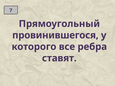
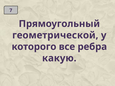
провинившегося: провинившегося -> геометрической (55, 35)
ставят: ставят -> какую (59, 58)
